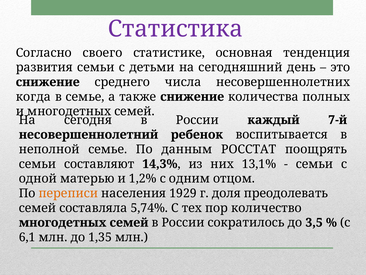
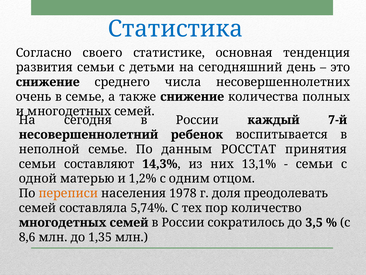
Статистика colour: purple -> blue (175, 29)
когда: когда -> очень (33, 97)
поощрять: поощрять -> принятия (316, 149)
1929: 1929 -> 1978 (183, 193)
6,1: 6,1 -> 8,6 (27, 237)
